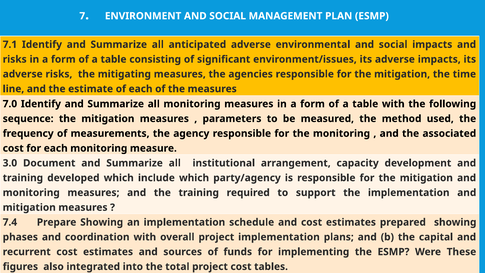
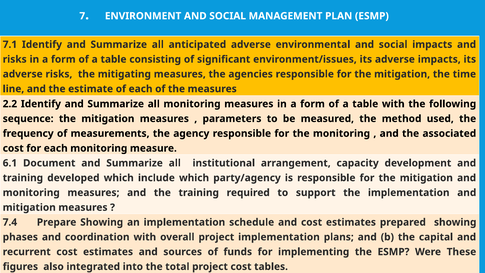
7.0: 7.0 -> 2.2 (10, 104)
3.0: 3.0 -> 6.1 (10, 163)
